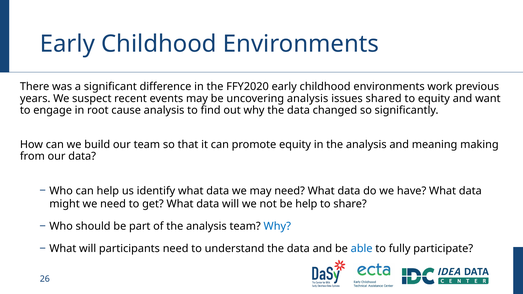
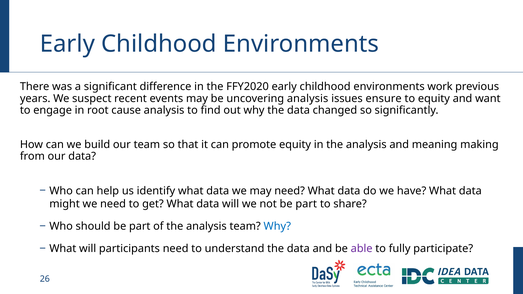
shared: shared -> ensure (384, 98)
not be help: help -> part (306, 204)
able colour: blue -> purple (362, 249)
